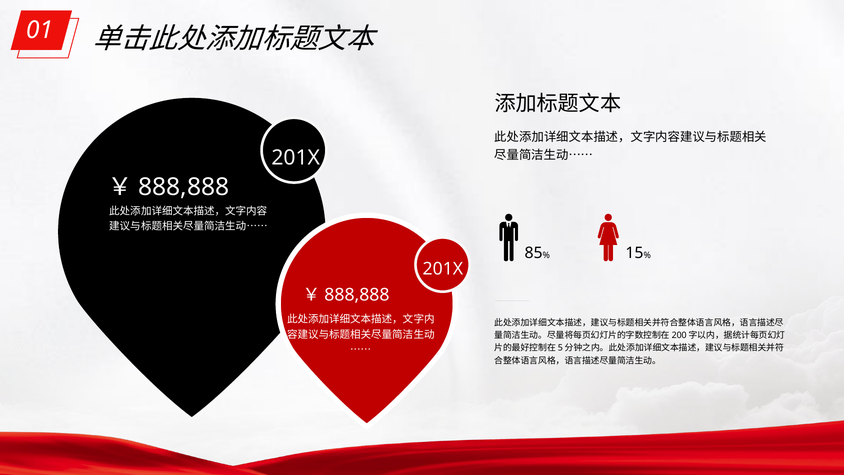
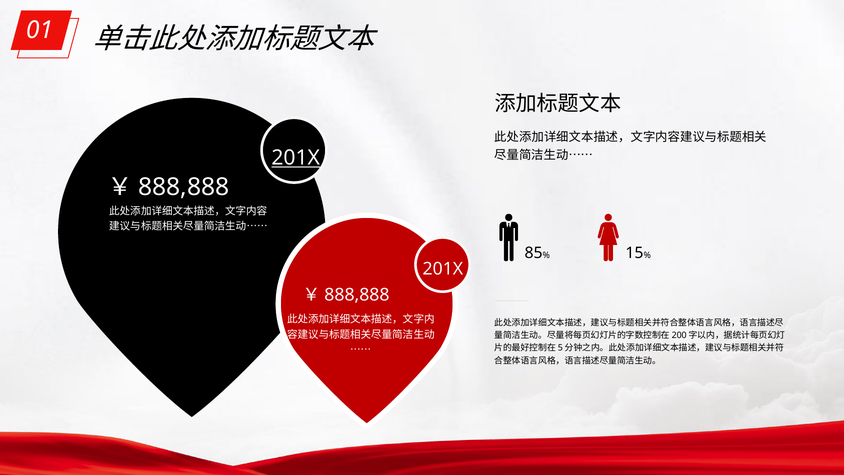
201X underline: none -> present (296, 158)
